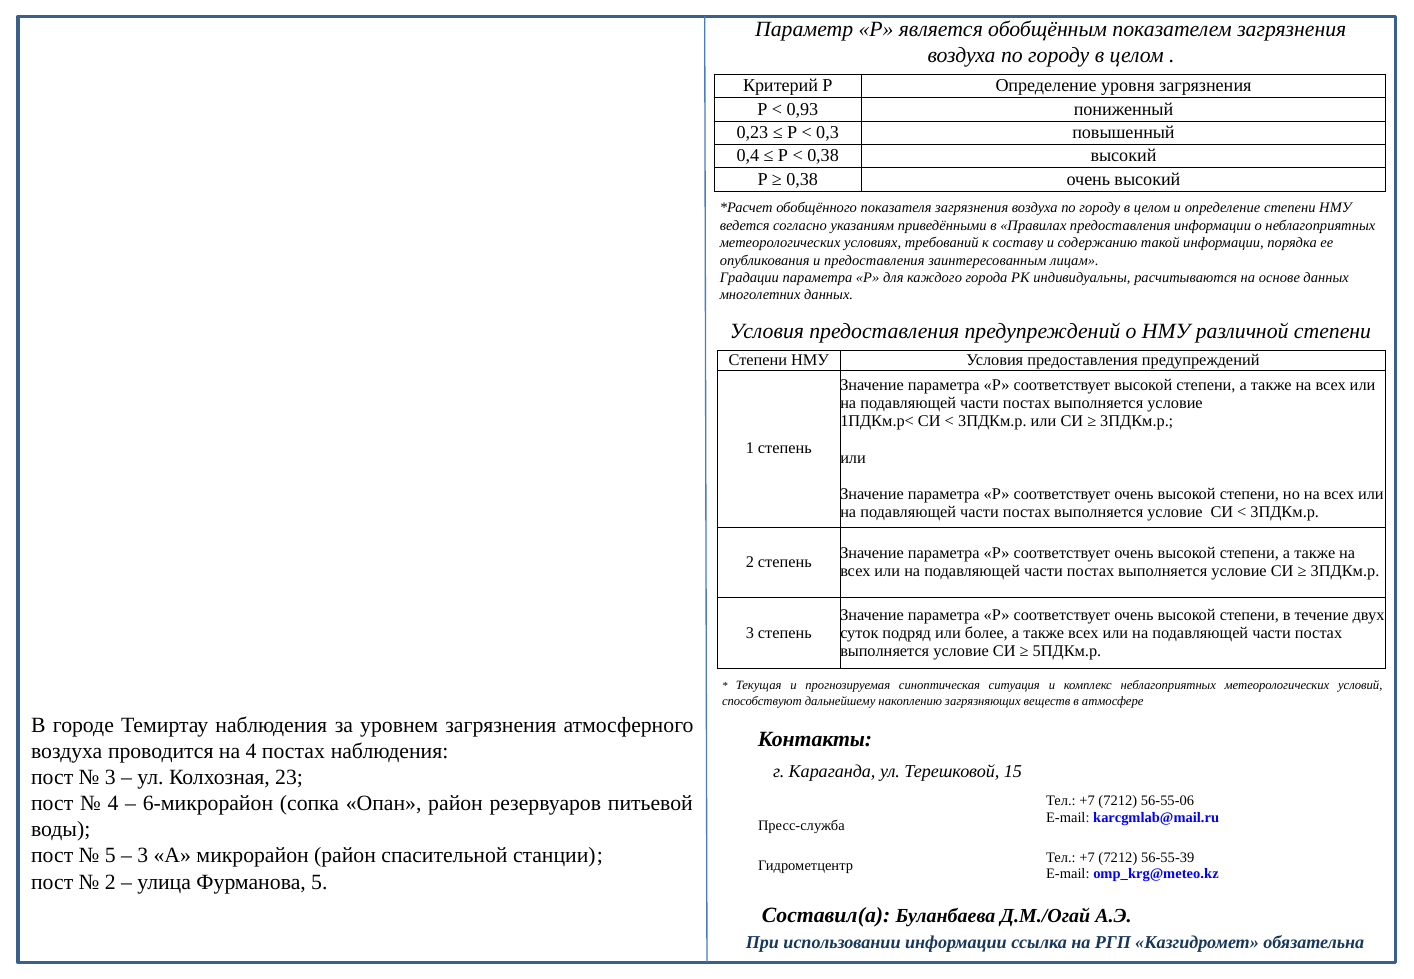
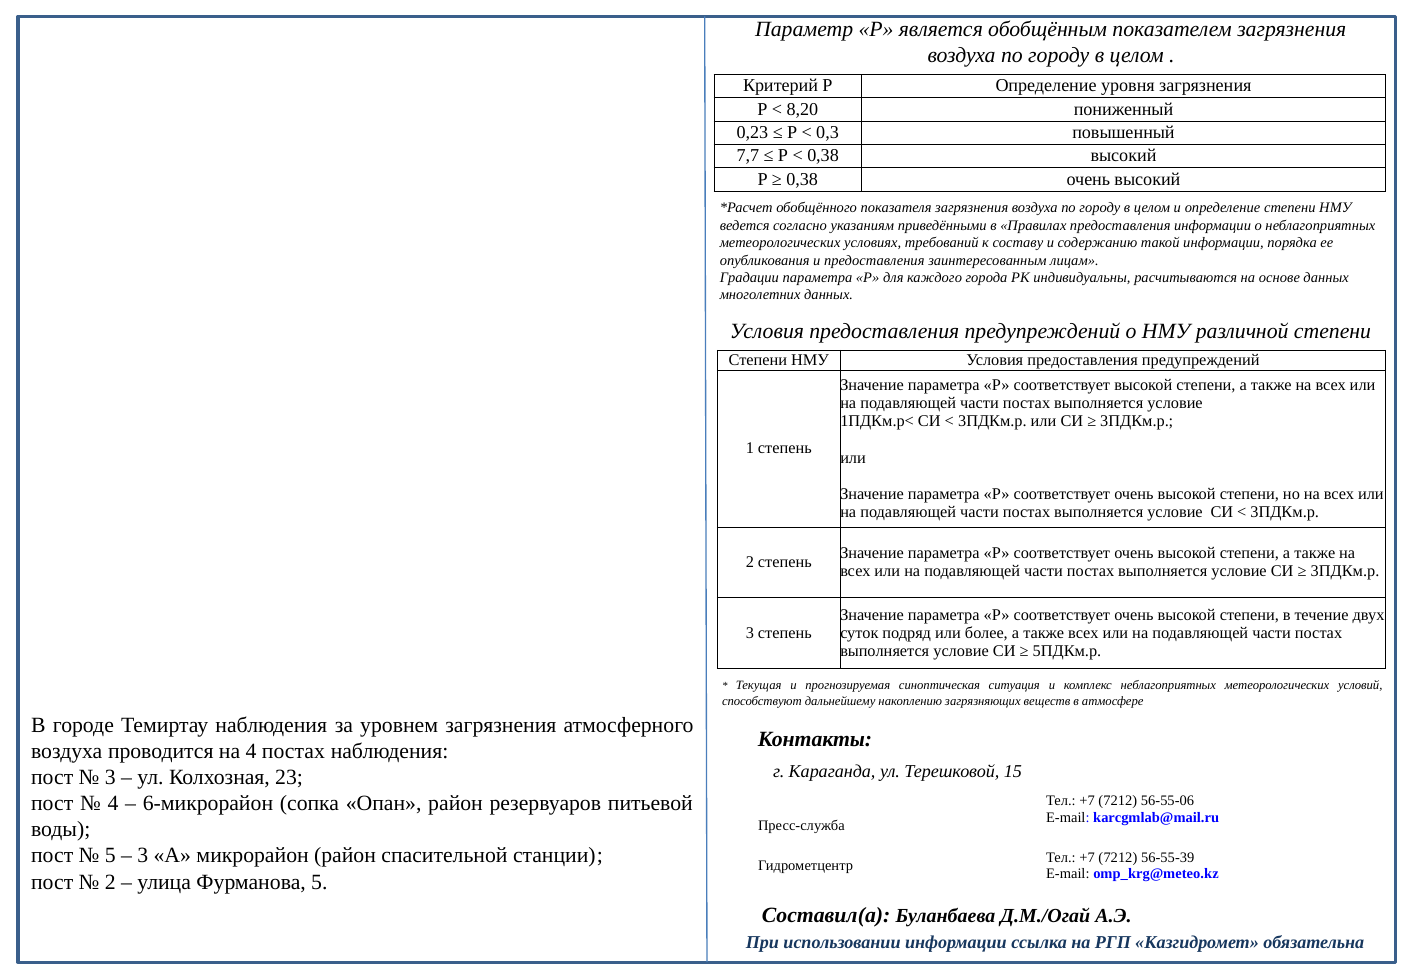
0,93: 0,93 -> 8,20 (802, 109)
0,4: 0,4 -> 7,7 (748, 156)
